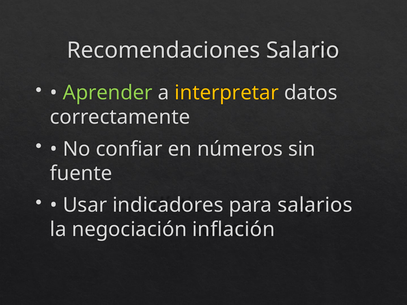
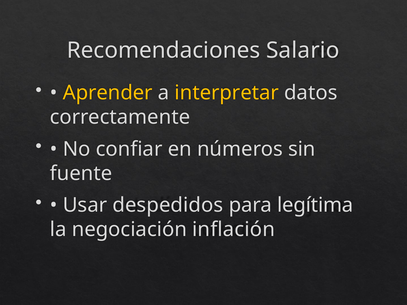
Aprender colour: light green -> yellow (108, 93)
indicadores: indicadores -> despedidos (168, 205)
salarios: salarios -> legítima (315, 205)
